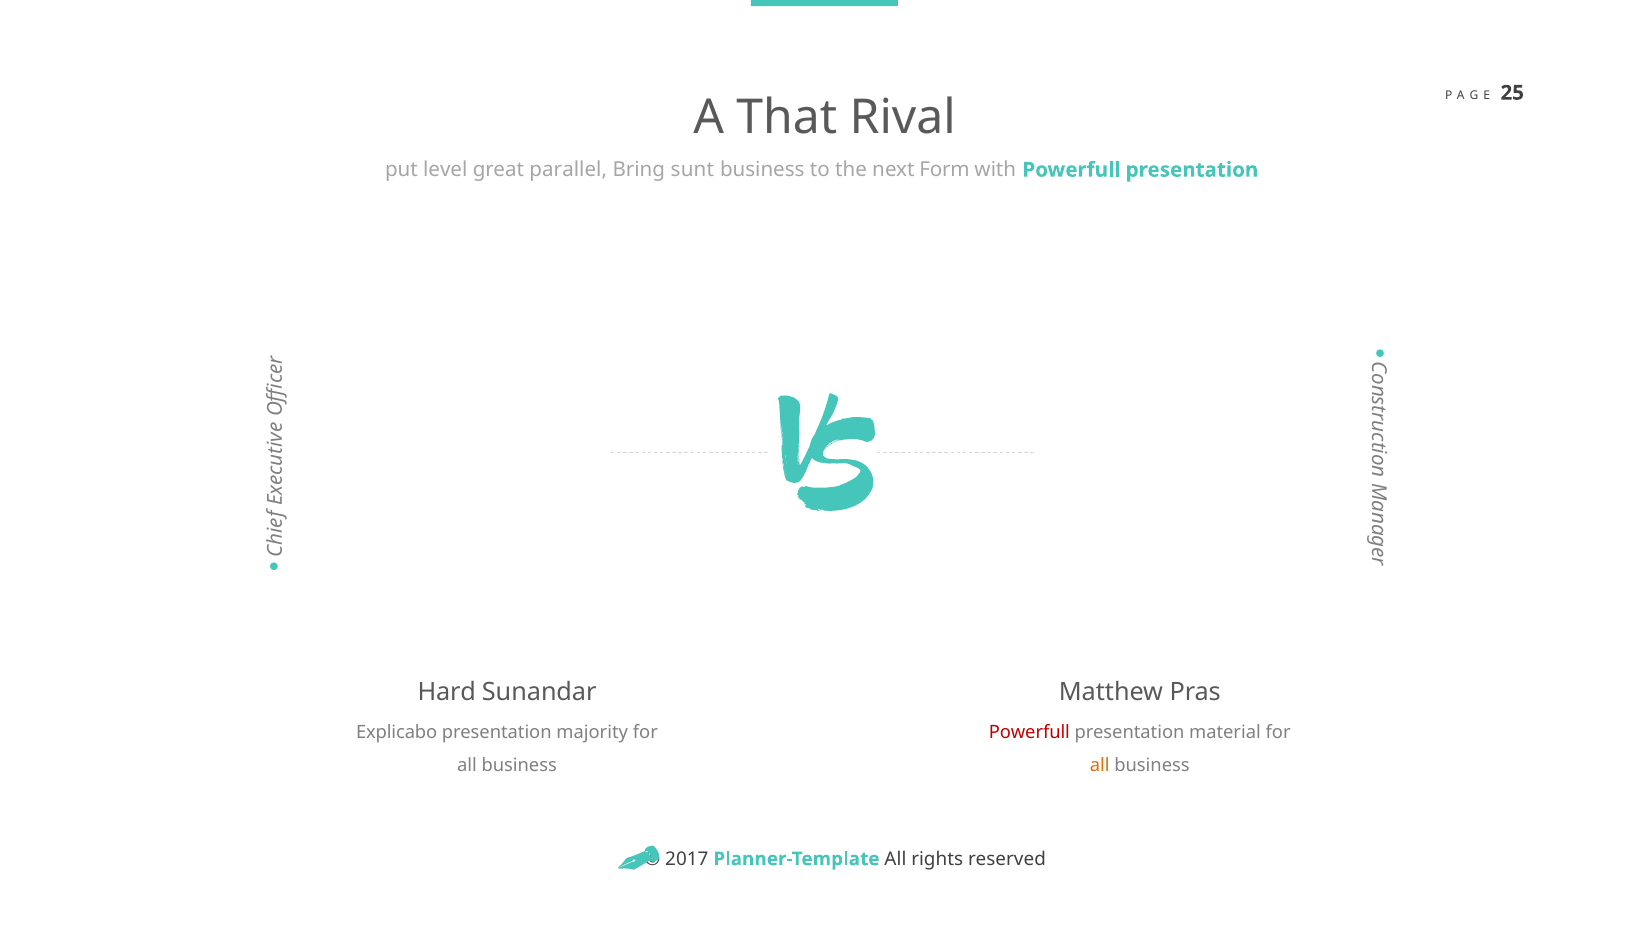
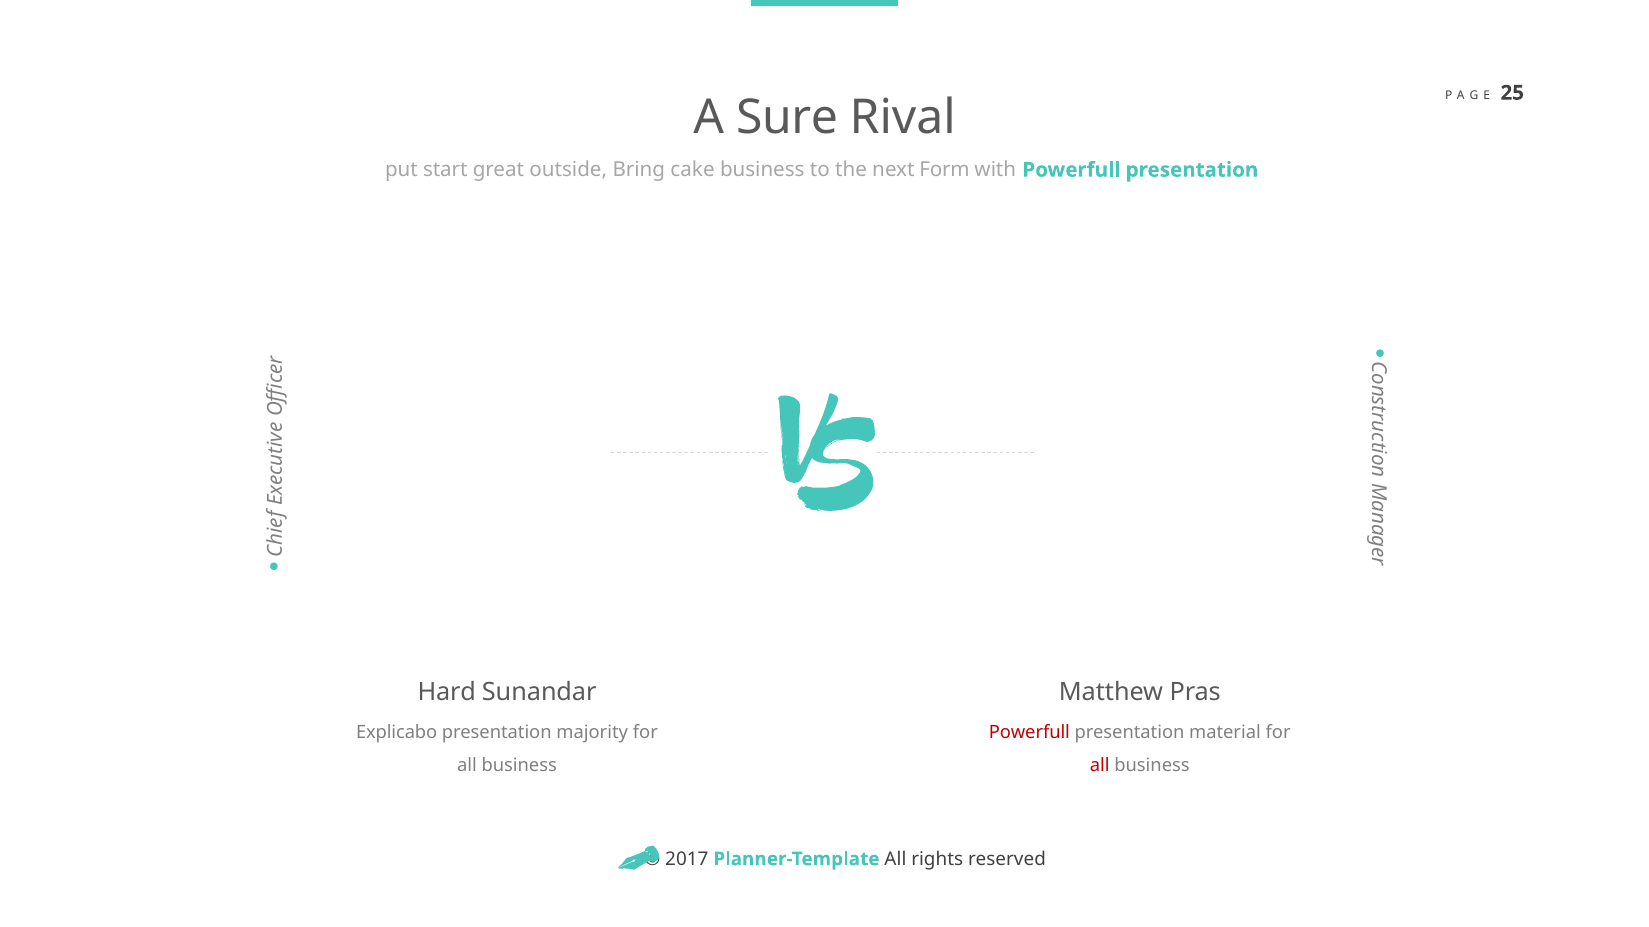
That: That -> Sure (787, 118)
level: level -> start (445, 170)
parallel: parallel -> outside (568, 170)
sunt: sunt -> cake (692, 170)
all colour: orange -> red (1100, 766)
